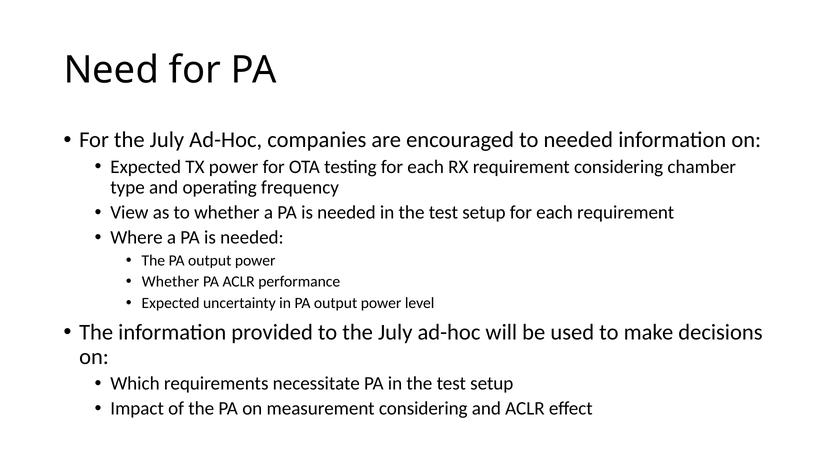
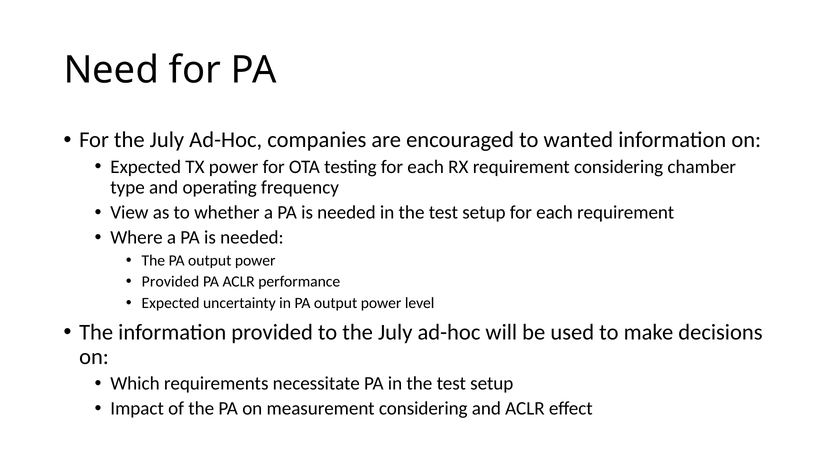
to needed: needed -> wanted (578, 140)
Whether: Whether -> Provided (171, 282)
